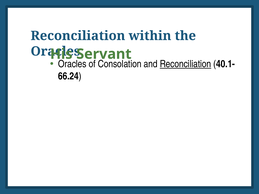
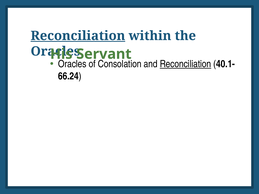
Reconciliation underline: none -> present (78, 36)
